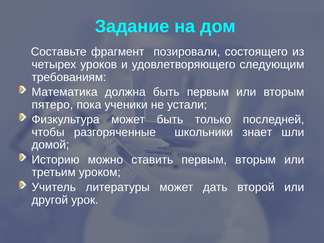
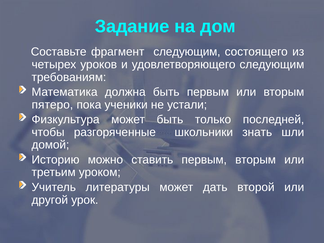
фрагмент позировали: позировали -> следующим (187, 52)
знает: знает -> знать (257, 132)
